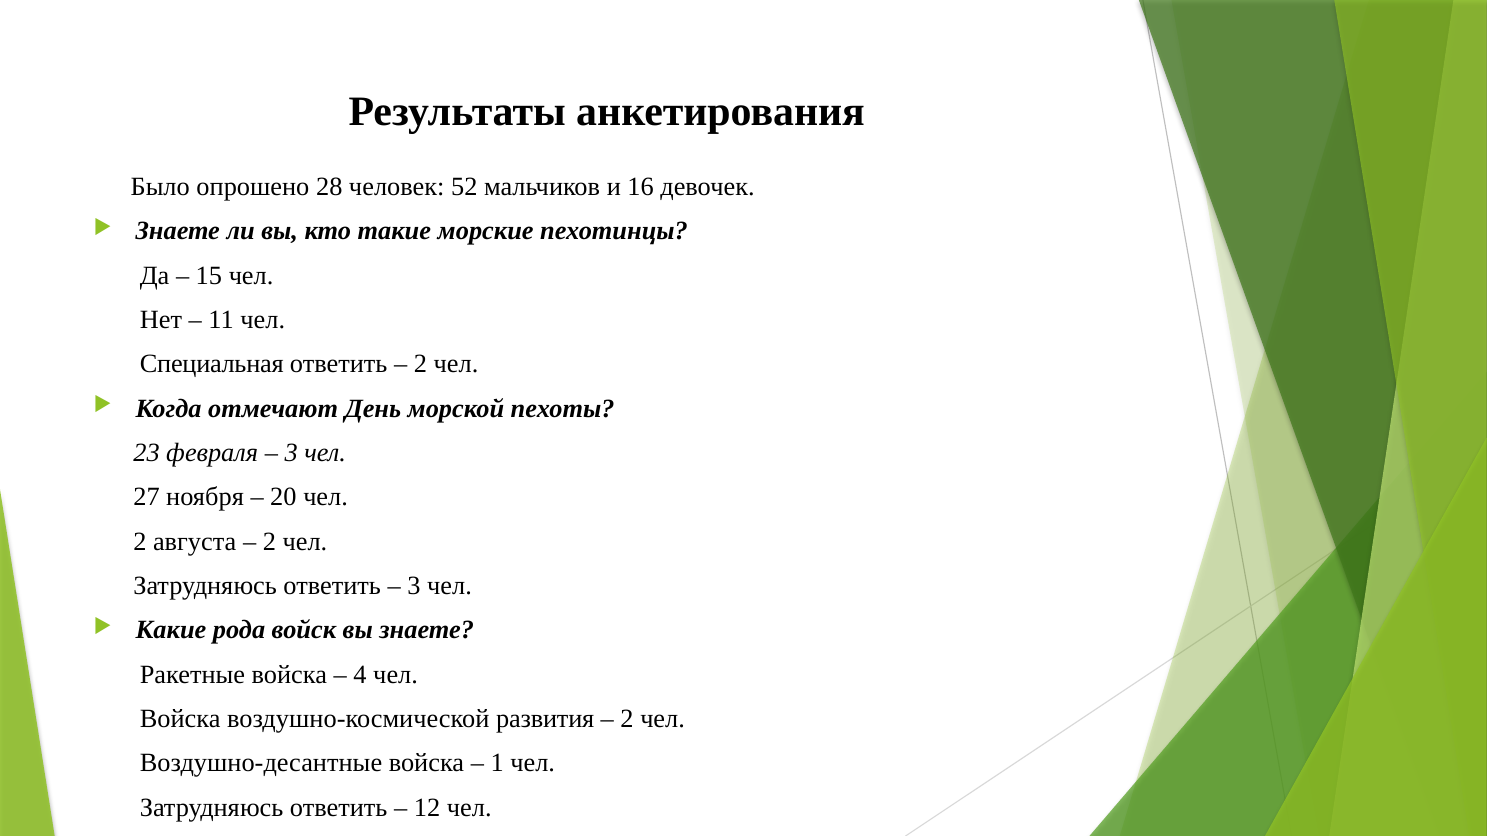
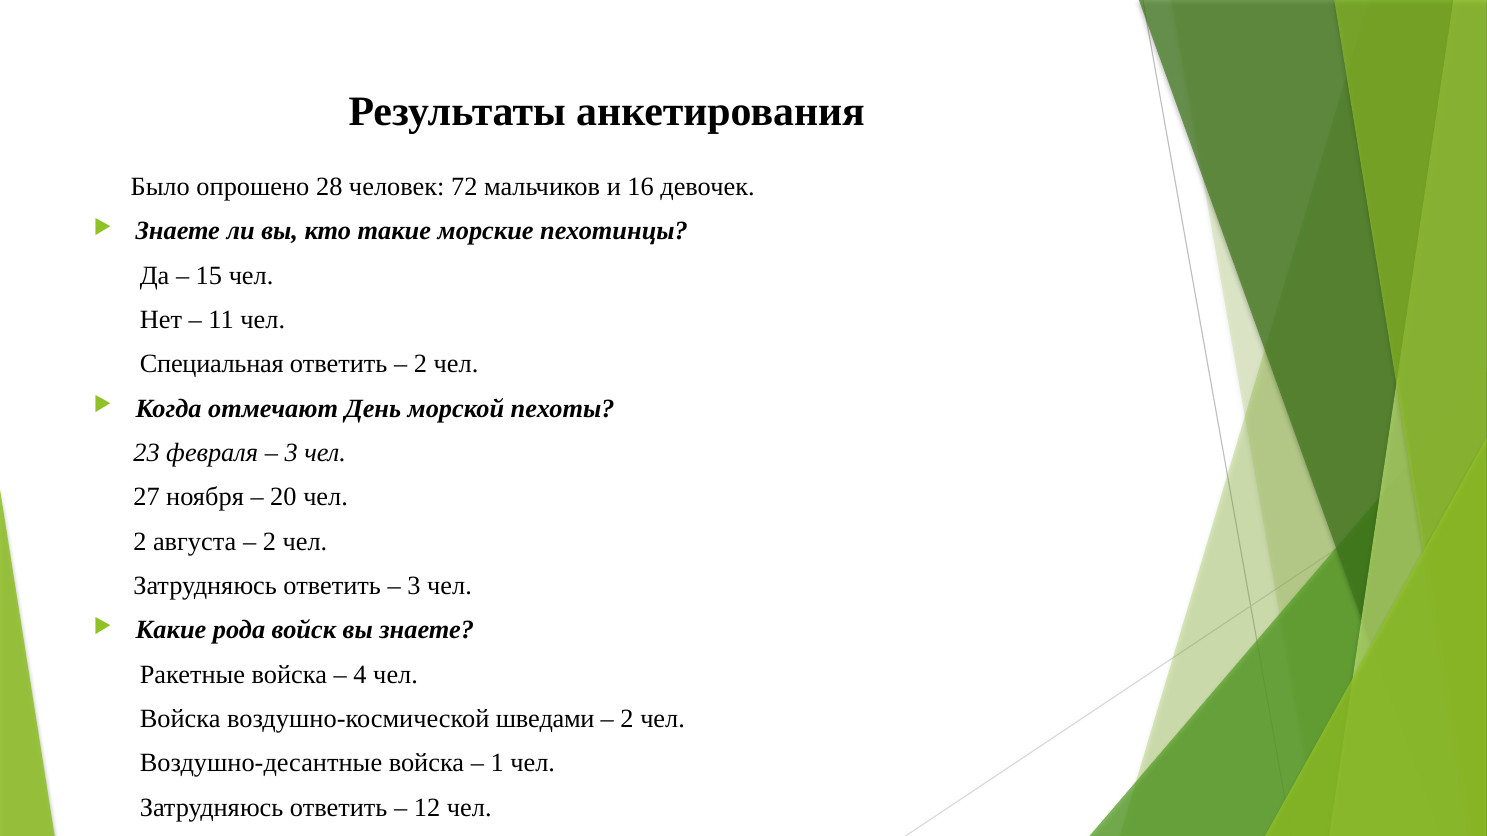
52: 52 -> 72 (464, 187)
развития: развития -> шведами (545, 719)
